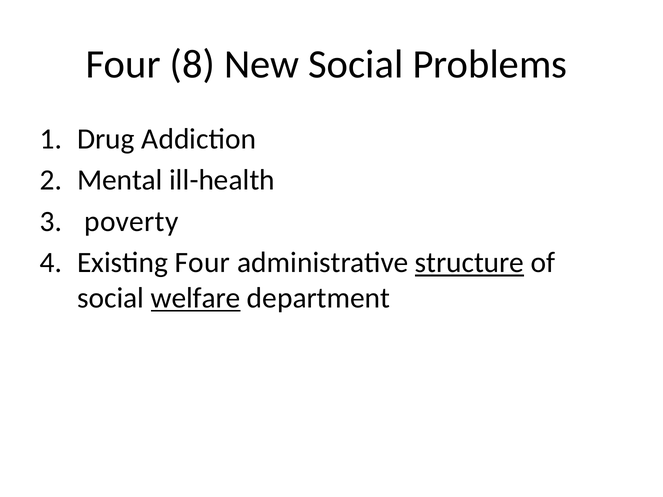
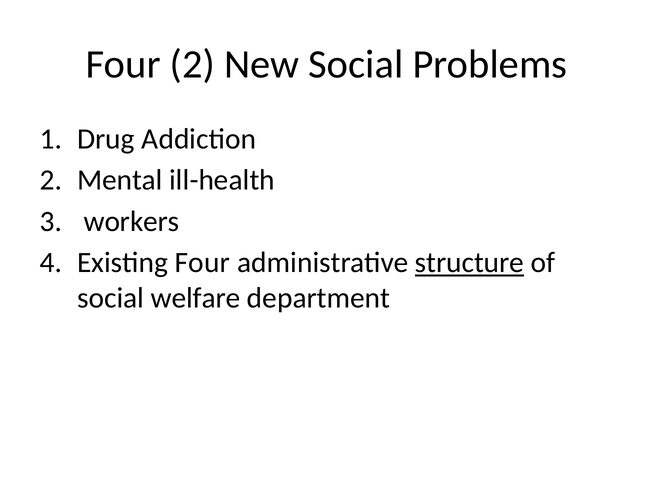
Four 8: 8 -> 2 (192, 64)
poverty: poverty -> workers (132, 222)
welfare underline: present -> none (196, 298)
